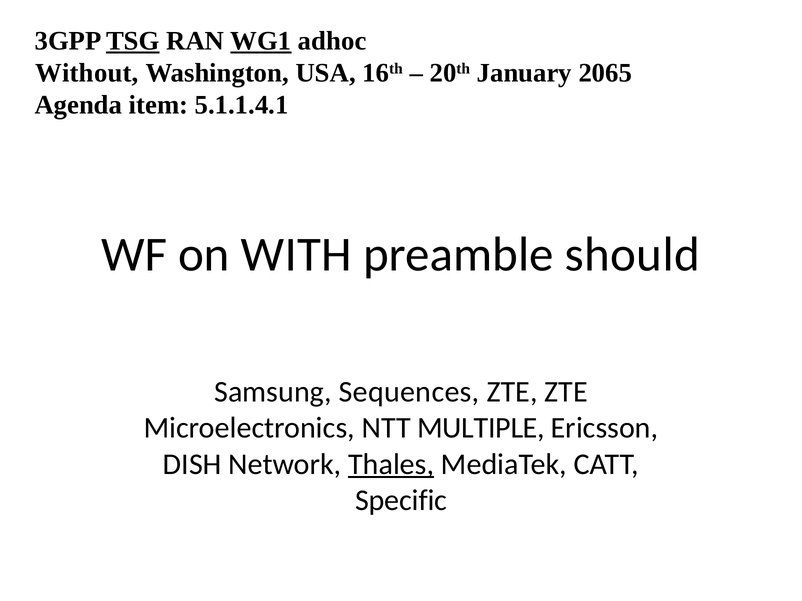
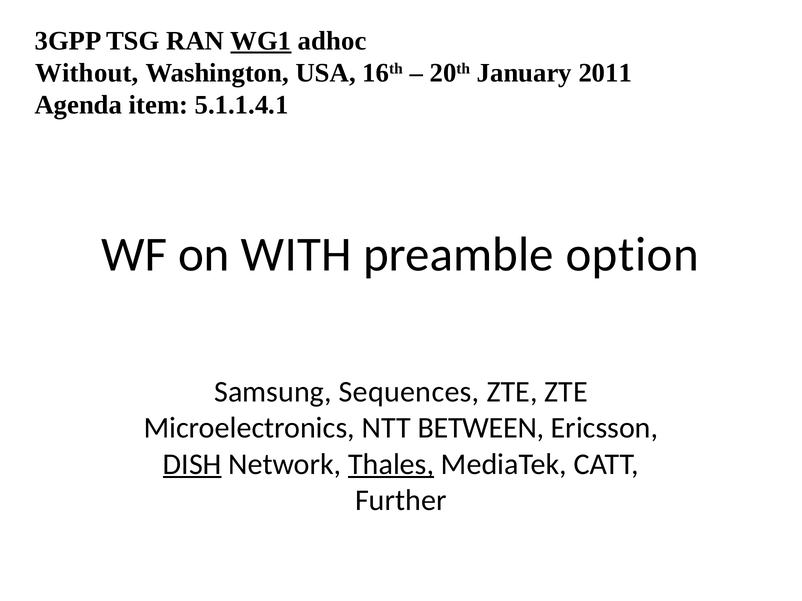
TSG underline: present -> none (133, 41)
2065: 2065 -> 2011 (605, 73)
should: should -> option (632, 255)
MULTIPLE: MULTIPLE -> BETWEEN (481, 428)
DISH underline: none -> present (192, 464)
Specific: Specific -> Further (401, 501)
